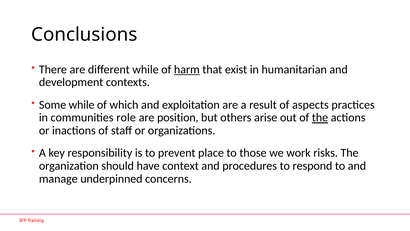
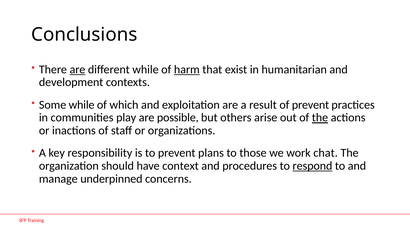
are underline: none -> present (77, 69)
of aspects: aspects -> prevent (310, 105)
role: role -> play (126, 117)
position: position -> possible (178, 117)
place: place -> plans (211, 153)
risks: risks -> chat (326, 153)
respond underline: none -> present (312, 166)
